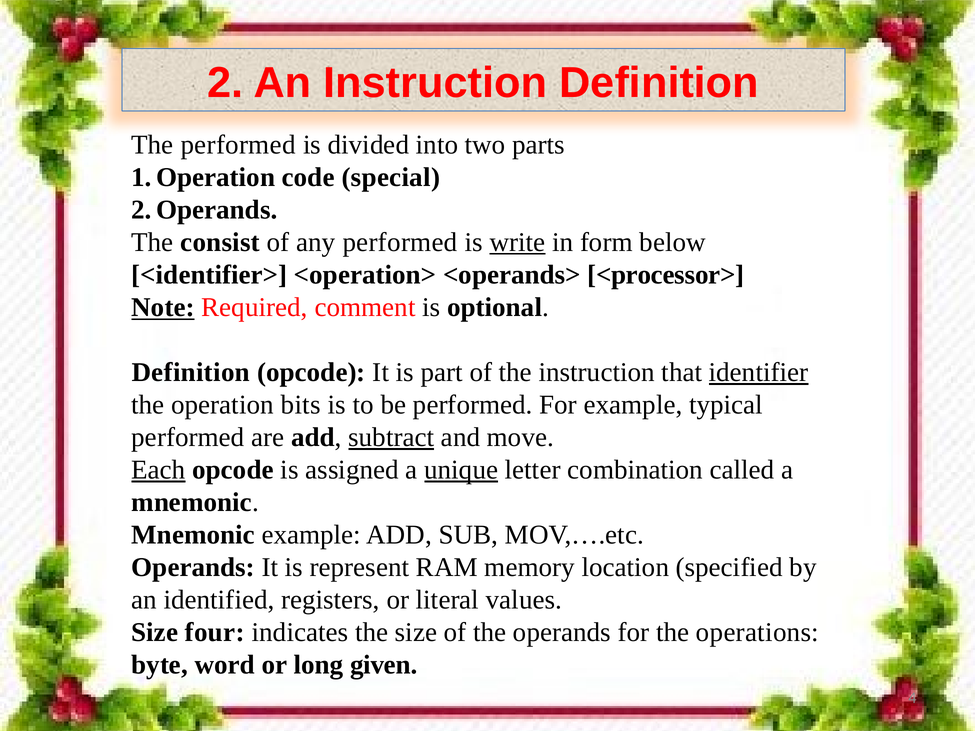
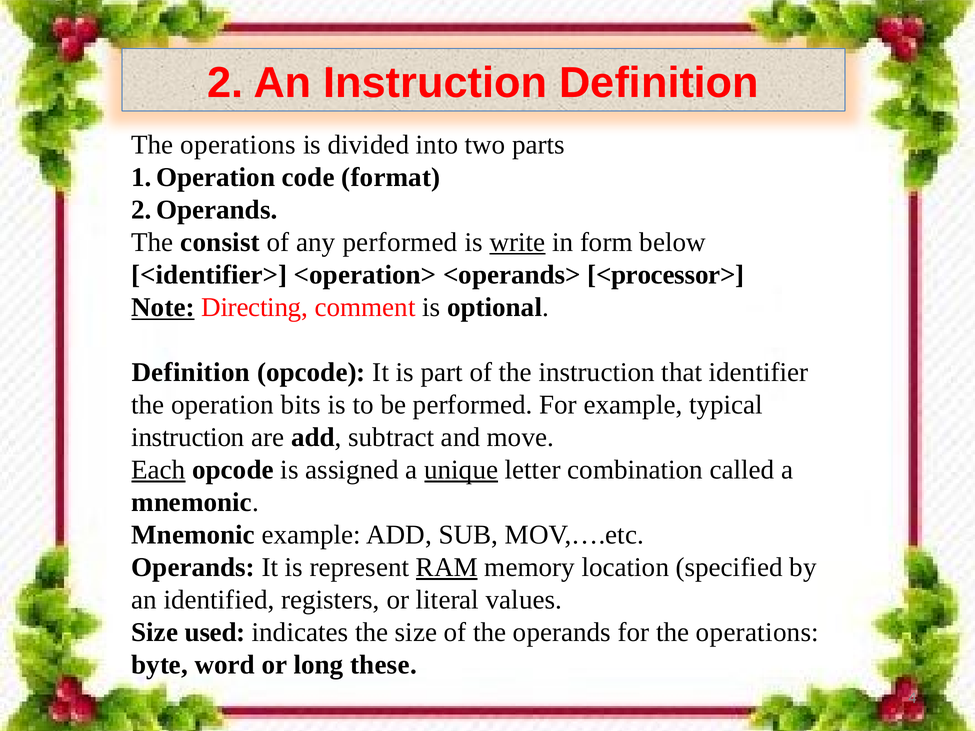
performed: performed -> operations (238, 145)
special: special -> format (391, 177)
Required: Required -> Directing (255, 307)
identifier underline: present -> none (759, 372)
performed: performed -> instruction (188, 437)
subtract underline: present -> none (391, 437)
RAM underline: none -> present (447, 567)
four: four -> used (215, 633)
given: given -> these (383, 665)
